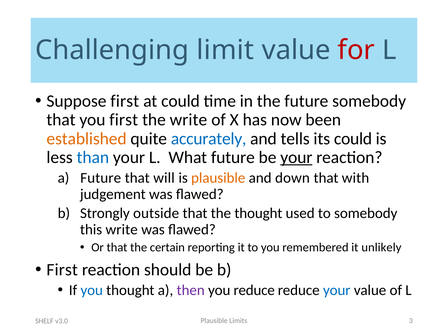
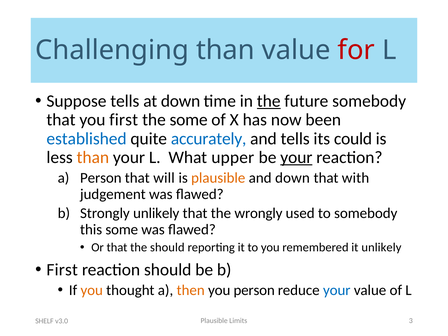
Challenging limit: limit -> than (225, 50)
Suppose first: first -> tells (125, 101)
at could: could -> down (181, 101)
the underline: none -> present (269, 101)
the write: write -> some (189, 120)
established colour: orange -> blue (87, 139)
than colour: blue -> orange (93, 157)
What future: future -> upper (233, 157)
a Future: Future -> Person (101, 178)
Strongly outside: outside -> unlikely (156, 213)
the thought: thought -> wrongly (258, 213)
this write: write -> some (122, 230)
the certain: certain -> should (167, 247)
you colour: blue -> orange (92, 290)
then colour: purple -> orange (191, 290)
you reduce: reduce -> person (254, 290)
